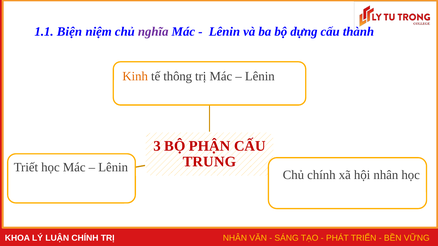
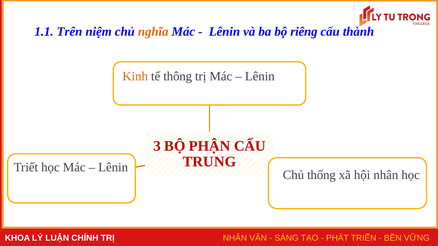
Biện: Biện -> Trên (70, 32)
nghĩa colour: purple -> orange (153, 32)
dựng: dựng -> riêng (304, 32)
Chủ chính: chính -> thống (321, 175)
